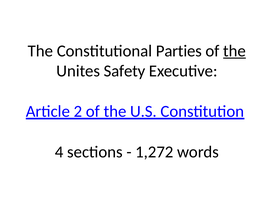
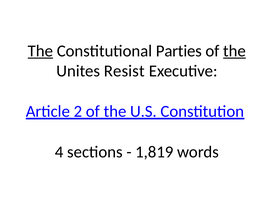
The underline: none -> present (40, 51)
Safety: Safety -> Resist (124, 71)
1,272: 1,272 -> 1,819 (154, 152)
